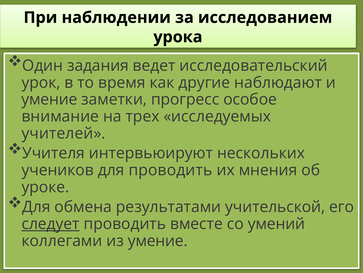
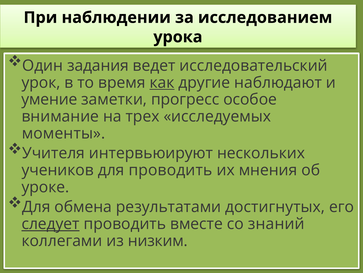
как underline: none -> present (162, 82)
учителей: учителей -> моменты (63, 133)
учительской: учительской -> достигнутых (275, 206)
умений: умений -> знаний (276, 223)
из умение: умение -> низким (158, 240)
